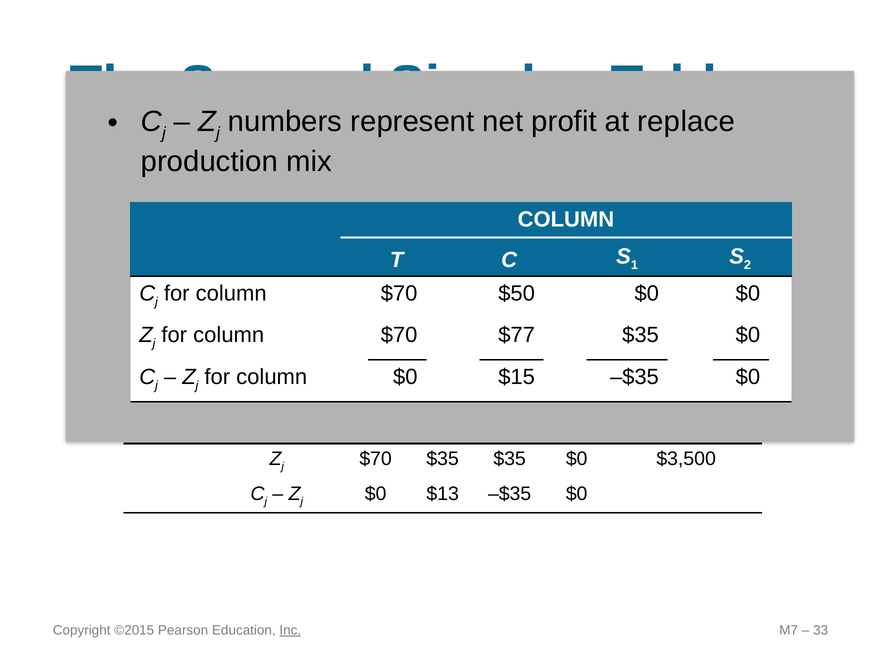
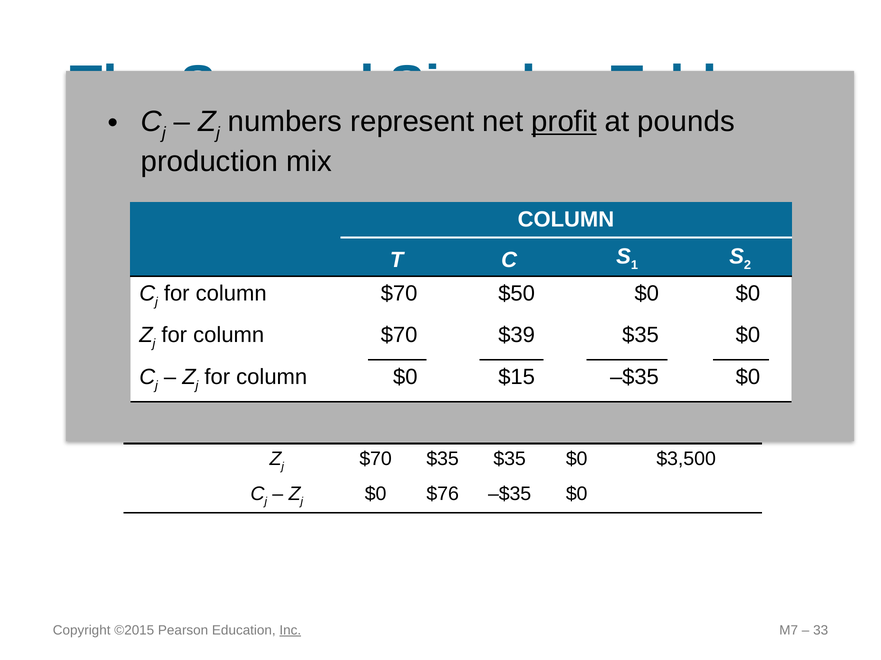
profit underline: none -> present (564, 122)
replace: replace -> pounds (686, 122)
$77: $77 -> $39 (517, 336)
$13: $13 -> $76 (443, 494)
